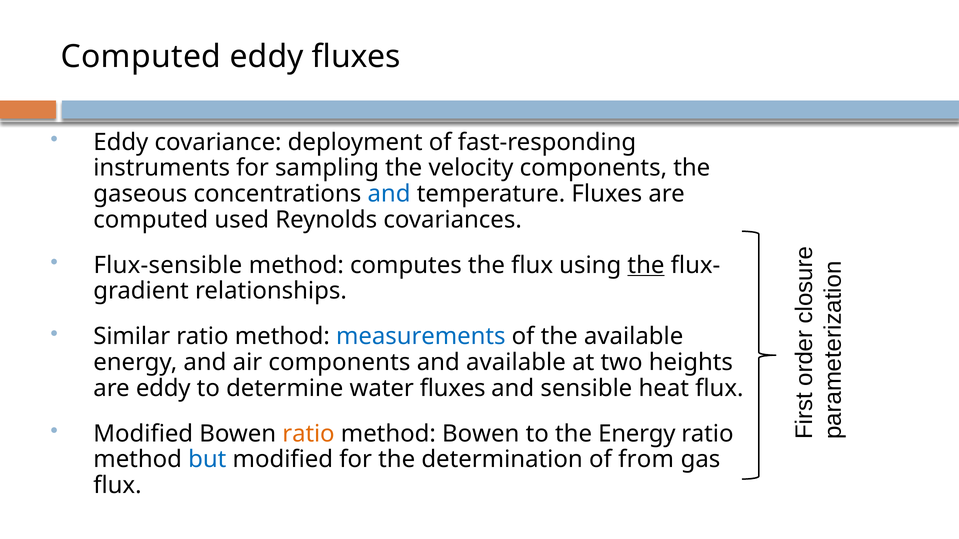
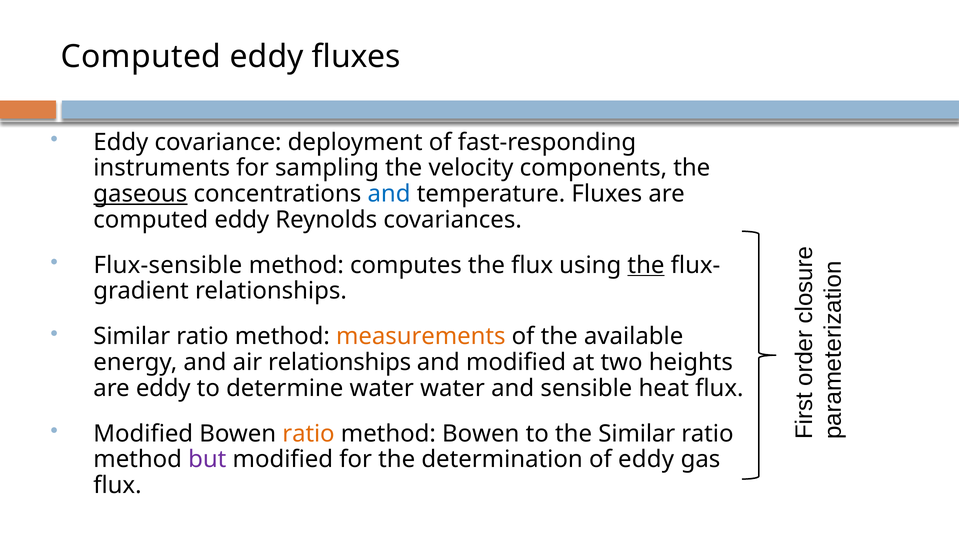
gaseous underline: none -> present (140, 194)
used: used -> eddy (242, 220)
measurements colour: blue -> orange (421, 337)
air components: components -> relationships (340, 363)
and available: available -> modified (516, 363)
water fluxes: fluxes -> water (453, 389)
the Energy: Energy -> Similar (637, 434)
but colour: blue -> purple (207, 460)
of from: from -> eddy (646, 460)
